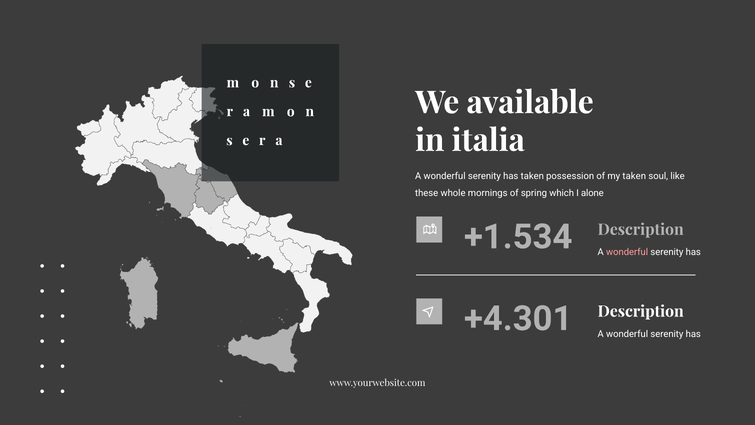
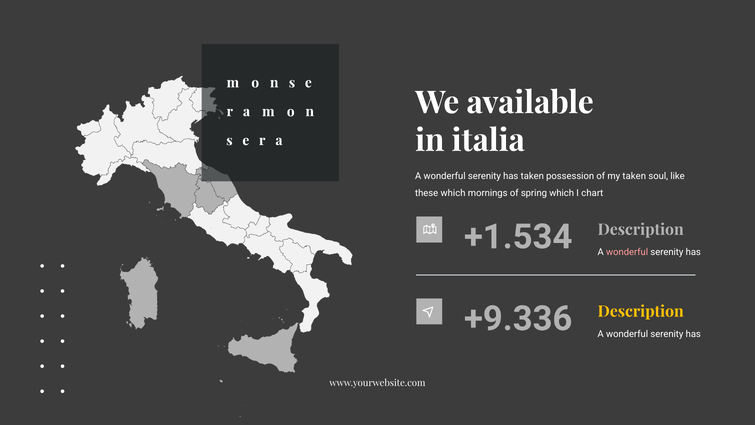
these whole: whole -> which (453, 193)
alone: alone -> chart (592, 193)
Description colour: white -> yellow (641, 311)
+4.301: +4.301 -> +9.336 (518, 318)
